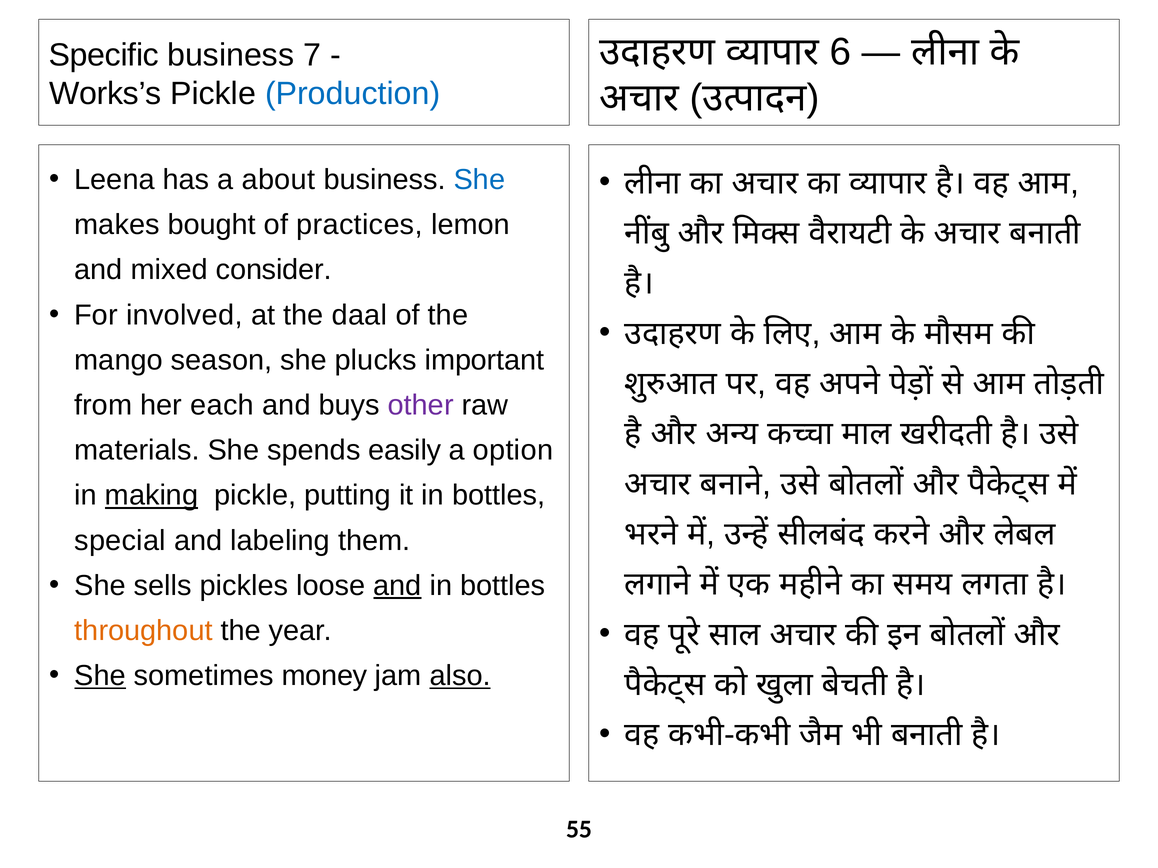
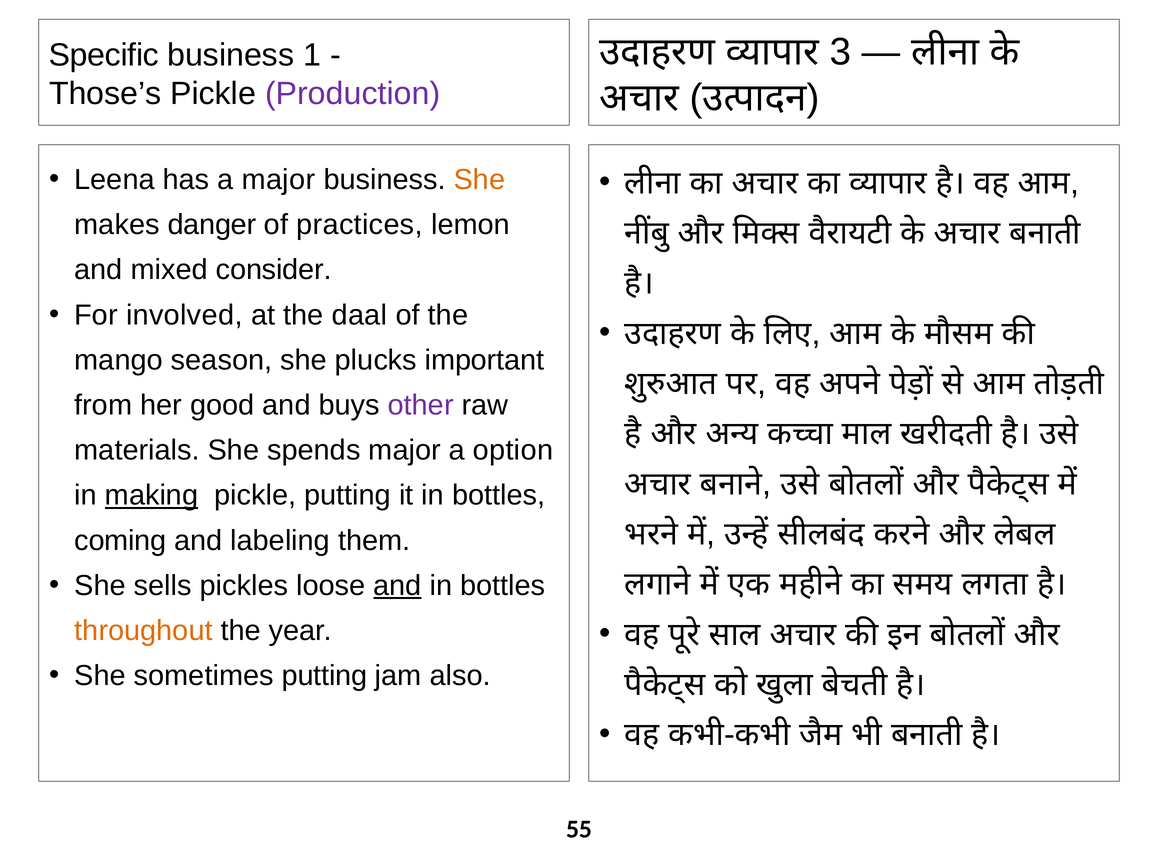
7: 7 -> 1 (312, 55)
6: 6 -> 3 (841, 52)
Works’s: Works’s -> Those’s (105, 94)
Production colour: blue -> purple (353, 94)
a about: about -> major (278, 180)
She colour: blue -> orange (479, 180)
bought: bought -> danger (212, 225)
each: each -> good (222, 405)
spends easily: easily -> major (405, 451)
special: special -> coming (120, 541)
She underline: present -> none (100, 676)
sometimes money: money -> putting (324, 676)
also underline: present -> none (460, 676)
